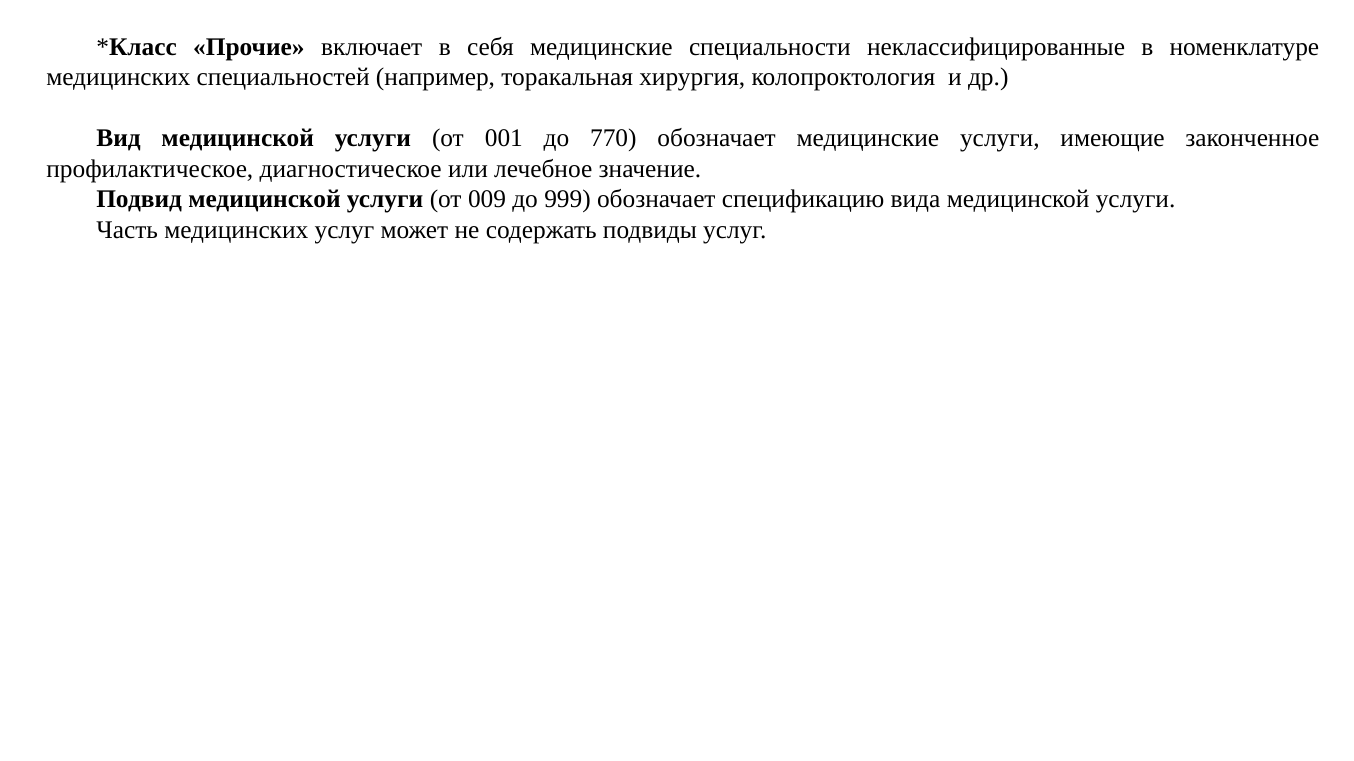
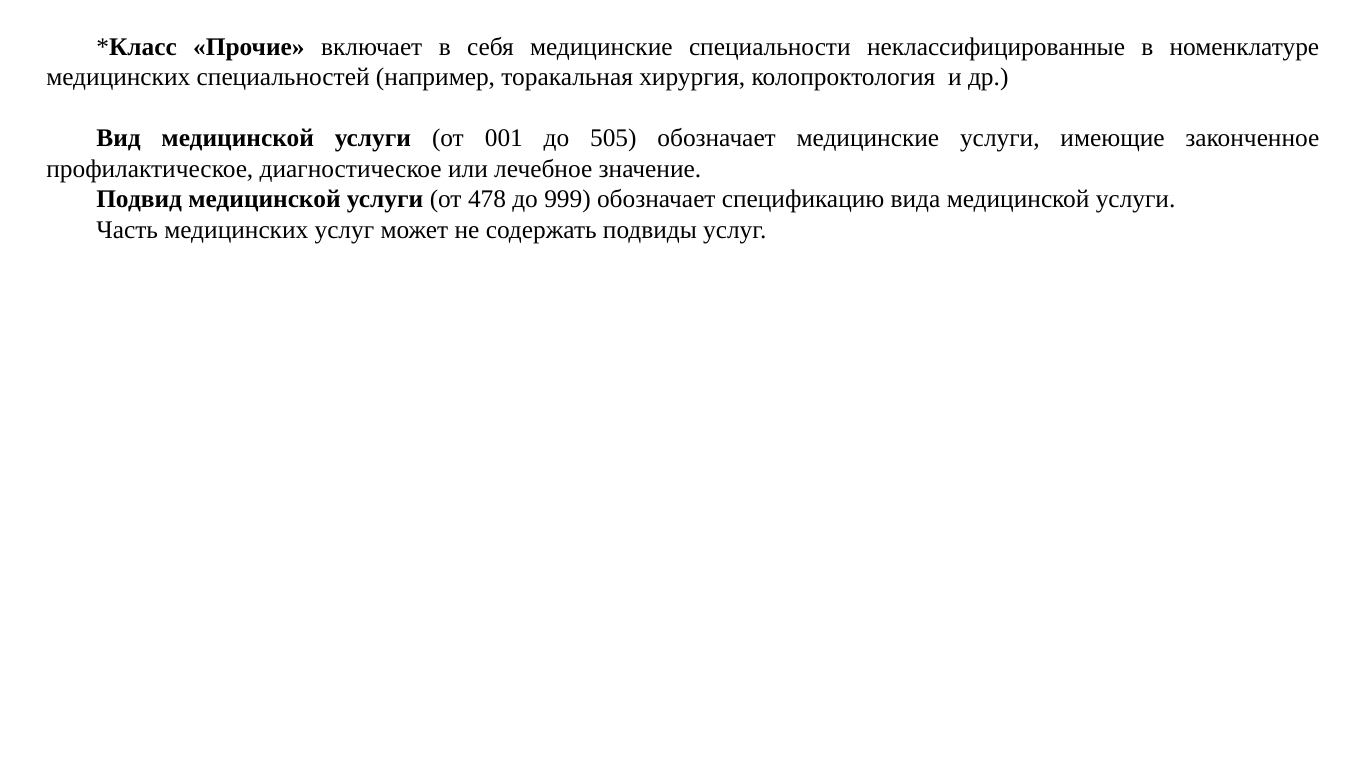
770: 770 -> 505 (613, 138)
009: 009 -> 478 (487, 199)
